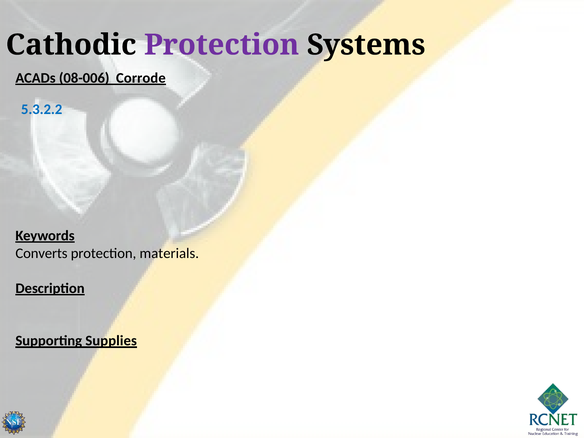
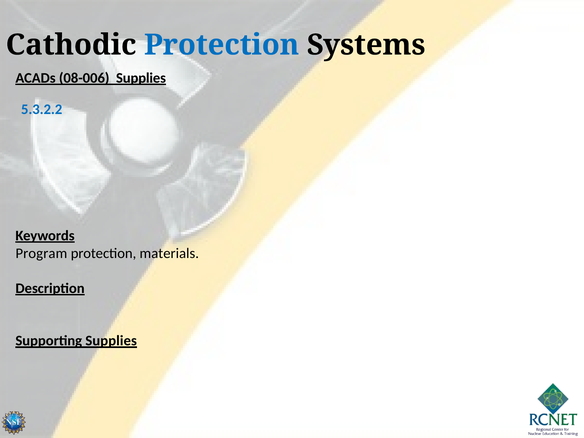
Protection colour: purple -> blue (222, 45)
08-006 Corrode: Corrode -> Supplies (141, 78)
Converts: Converts -> Program (41, 253)
